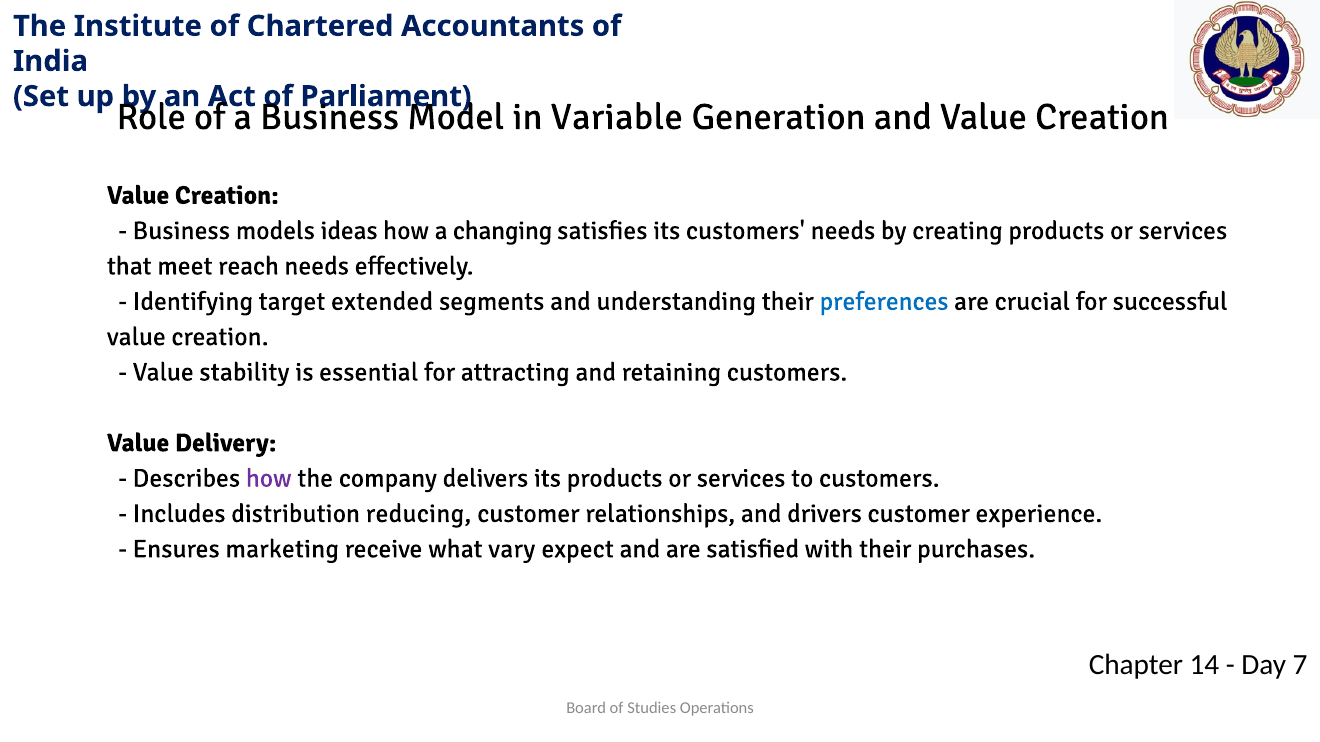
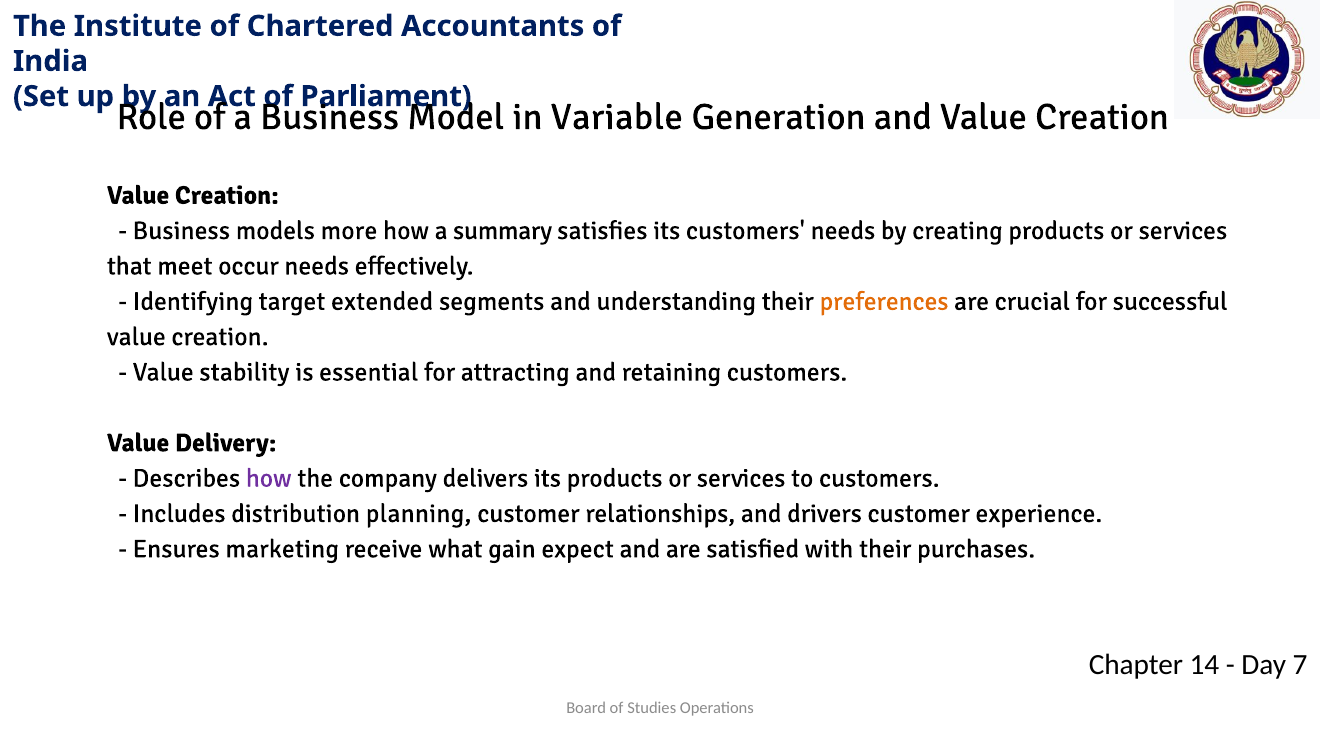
ideas: ideas -> more (349, 231)
changing: changing -> summary (503, 231)
reach: reach -> occur (248, 266)
preferences colour: blue -> orange (884, 302)
reducing: reducing -> planning (419, 514)
vary: vary -> gain (512, 549)
